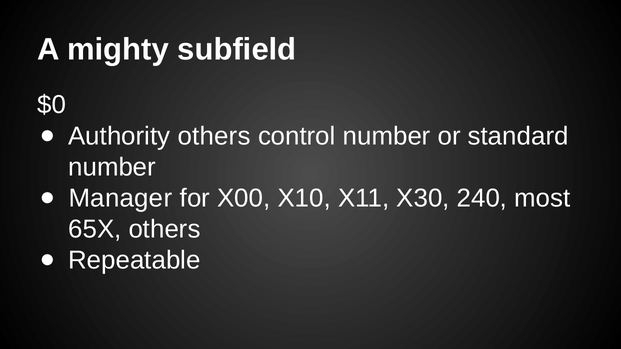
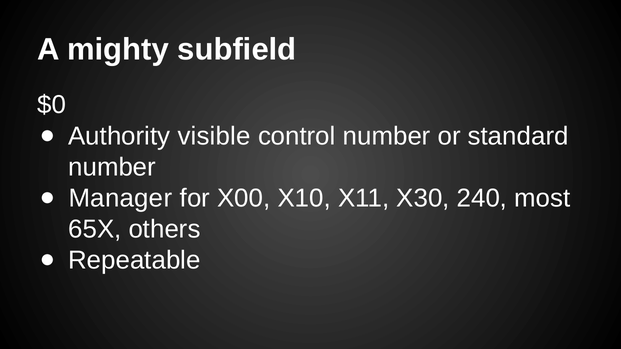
Authority others: others -> visible (214, 136)
